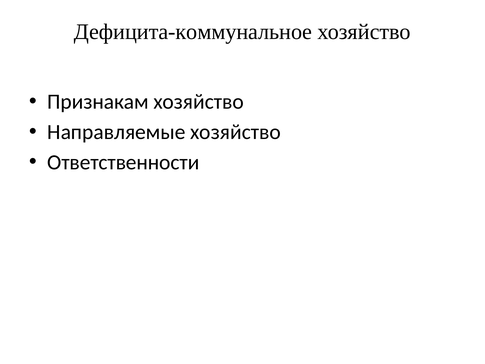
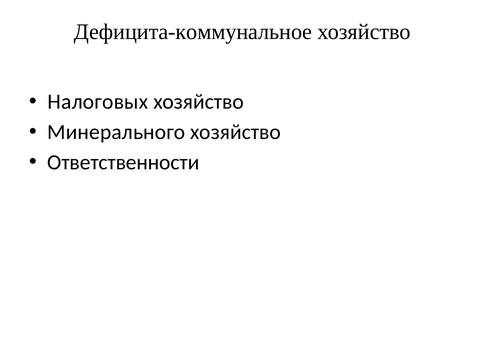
Признакам: Признакам -> Налоговых (98, 102)
Направляемые: Направляемые -> Минерального (116, 132)
